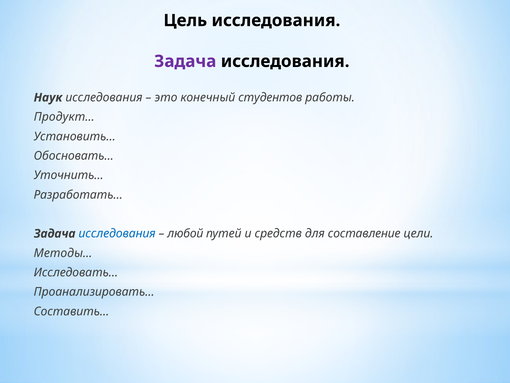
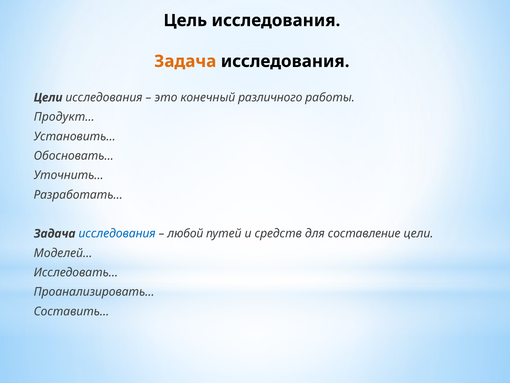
Задача colour: purple -> orange (185, 61)
Наук: Наук -> Цели (48, 97)
студентов: студентов -> различного (270, 97)
Методы…: Методы… -> Моделей… (63, 253)
